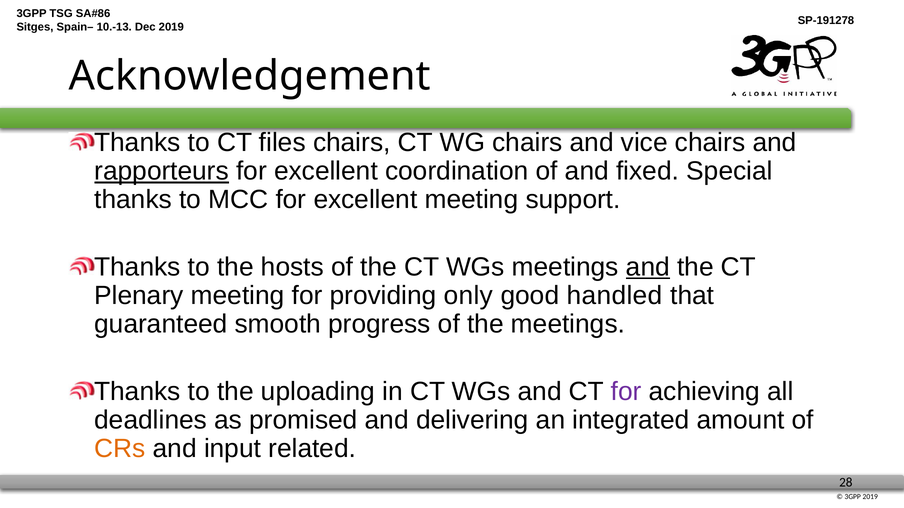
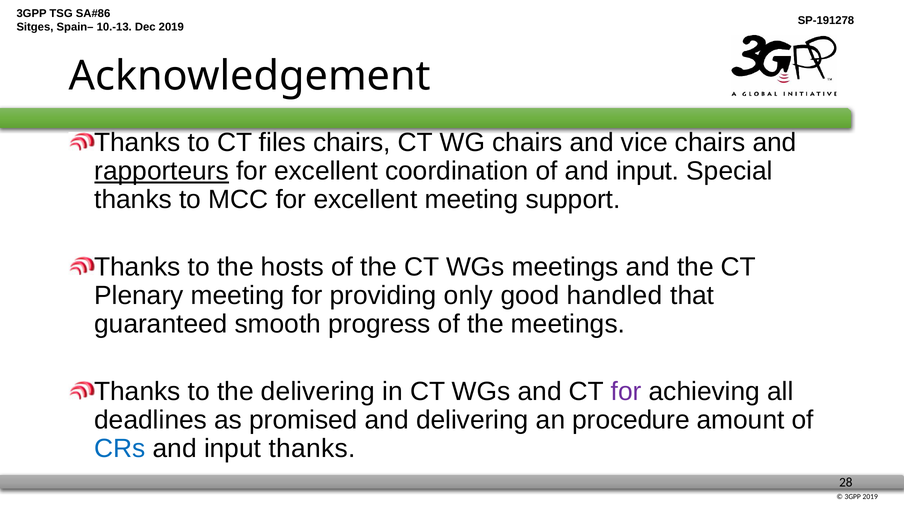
of and fixed: fixed -> input (648, 171)
and underline: present -> none (648, 267)
the uploading: uploading -> delivering (318, 392)
integrated: integrated -> procedure (631, 420)
CRs colour: orange -> blue (120, 449)
input related: related -> thanks (312, 449)
